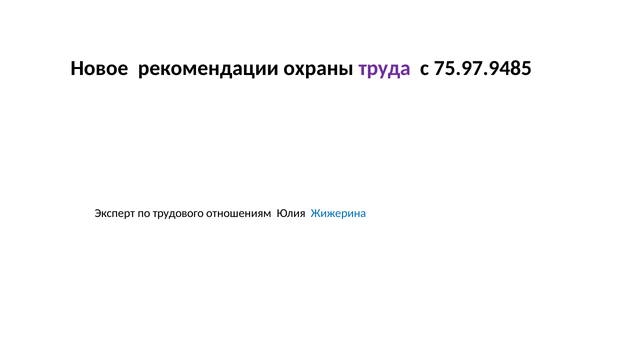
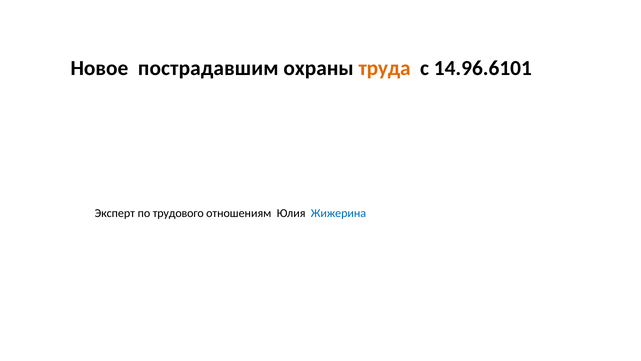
рекомендации: рекомендации -> пострадавшим (208, 68)
труда colour: purple -> orange (385, 68)
75.97.9485: 75.97.9485 -> 14.96.6101 (483, 68)
